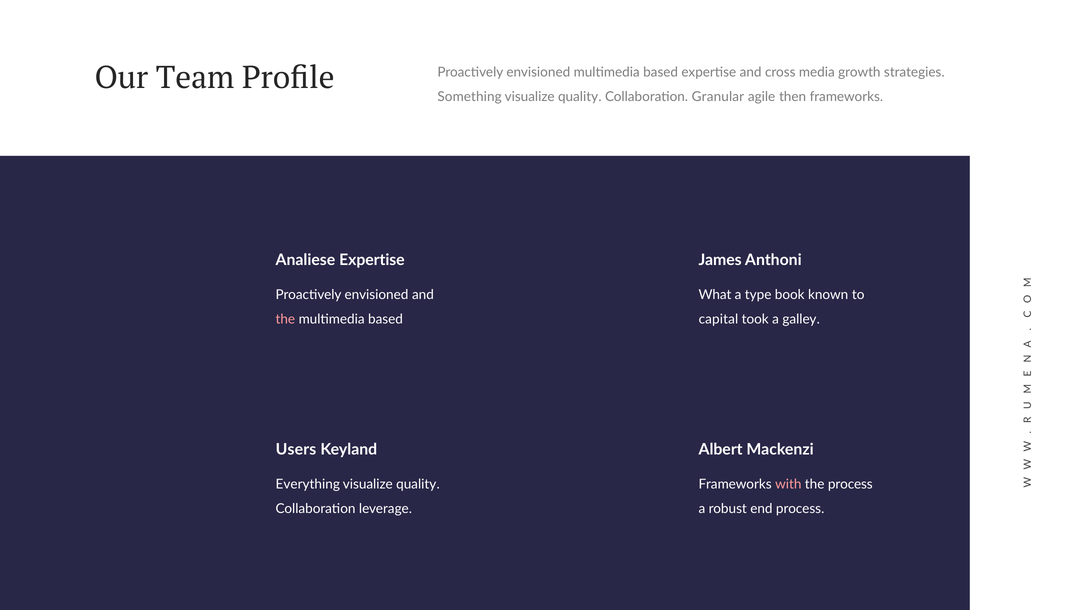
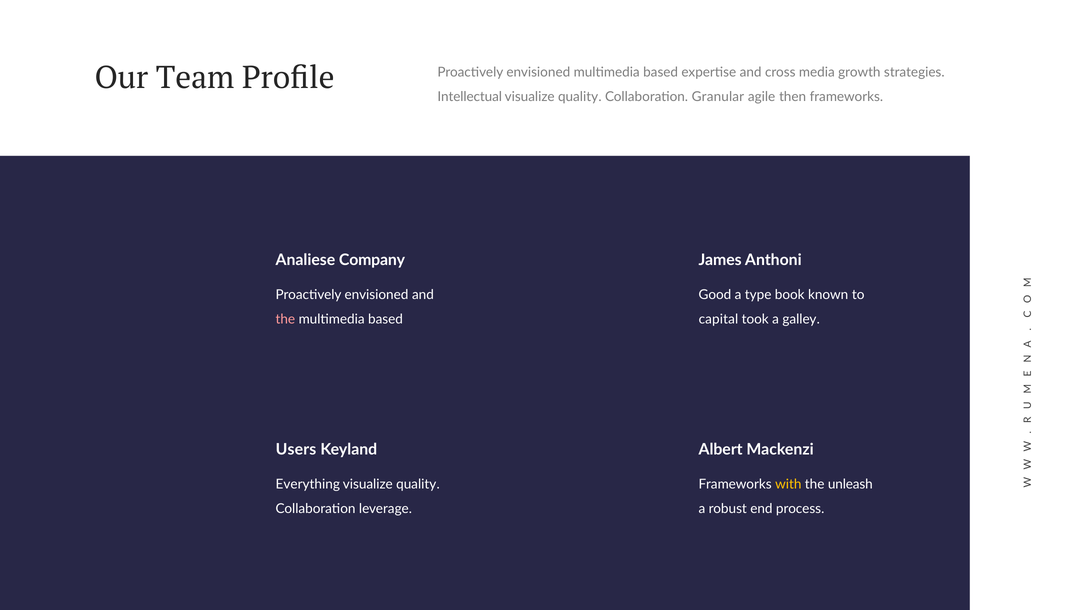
Something: Something -> Intellectual (470, 97)
Analiese Expertise: Expertise -> Company (372, 260)
What: What -> Good (715, 295)
with colour: pink -> yellow (788, 484)
the process: process -> unleash (850, 484)
